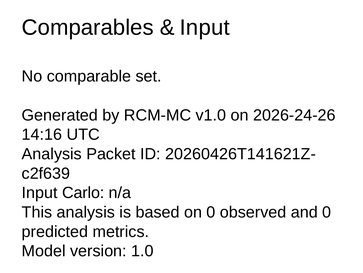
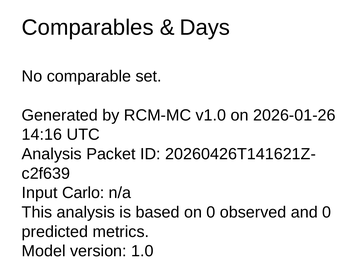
Input: Input -> Days (205, 28)
2026-24-26: 2026-24-26 -> 2026-01-26 (294, 115)
